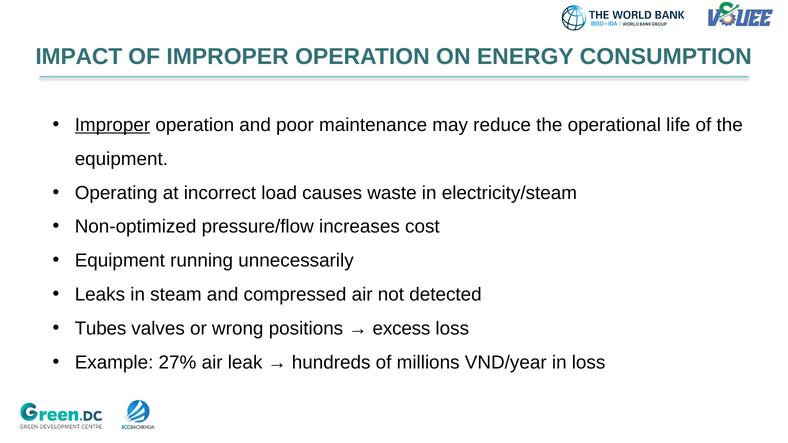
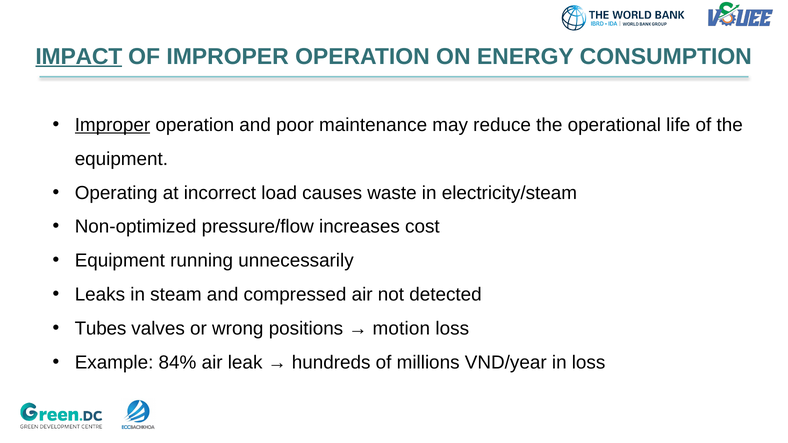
IMPACT underline: none -> present (79, 57)
excess: excess -> motion (401, 329)
27%: 27% -> 84% (177, 363)
